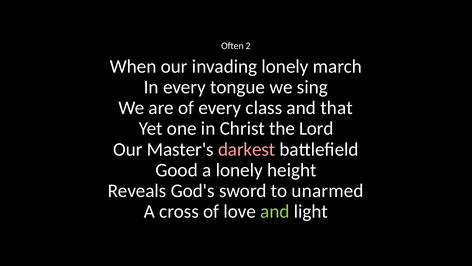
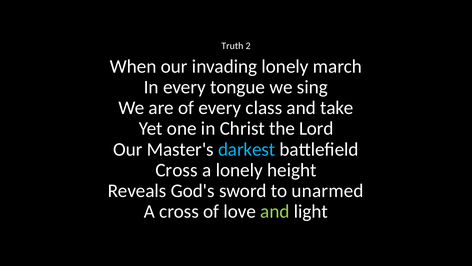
Often: Often -> Truth (232, 46)
that: that -> take (337, 108)
darkest colour: pink -> light blue (247, 149)
Good: Good -> Cross (177, 170)
